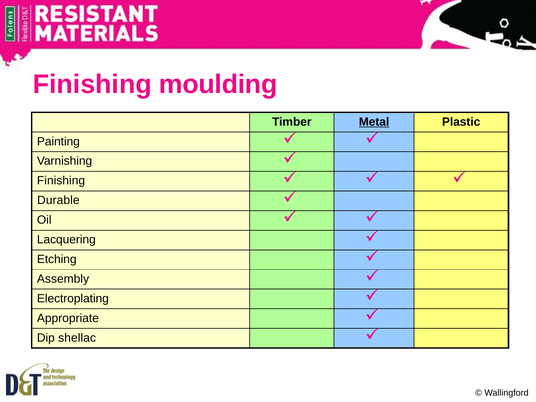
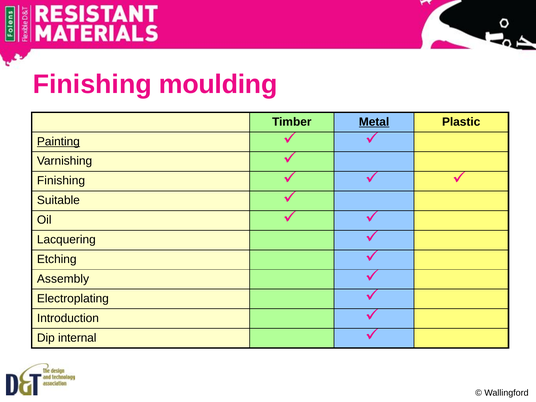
Painting underline: none -> present (58, 141)
Durable: Durable -> Suitable (58, 200)
Appropriate: Appropriate -> Introduction (68, 318)
shellac: shellac -> internal (77, 338)
